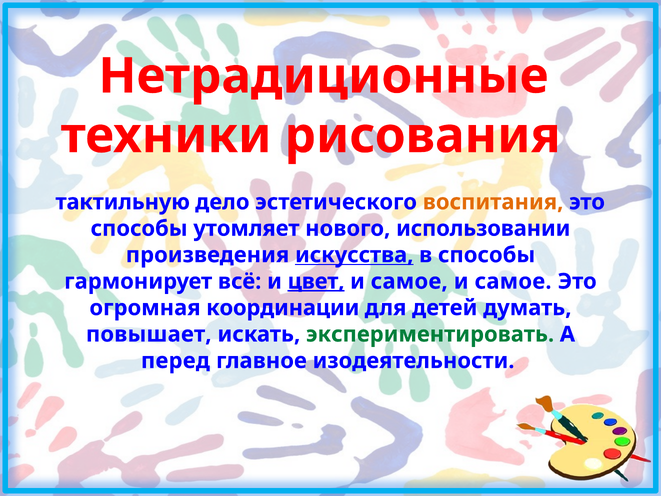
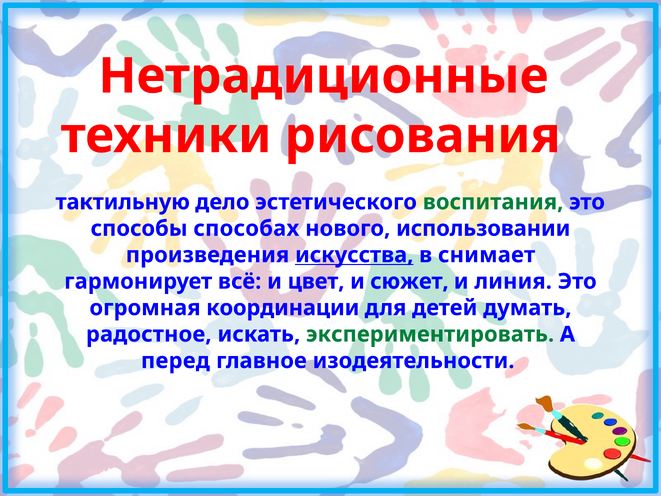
воспитания colour: orange -> green (493, 202)
утомляет: утомляет -> способах (246, 228)
в способы: способы -> снимает (487, 255)
цвет underline: present -> none (316, 281)
самое: самое -> сюжет (409, 281)
самое: самое -> линия (513, 281)
повышает: повышает -> радостное (149, 334)
